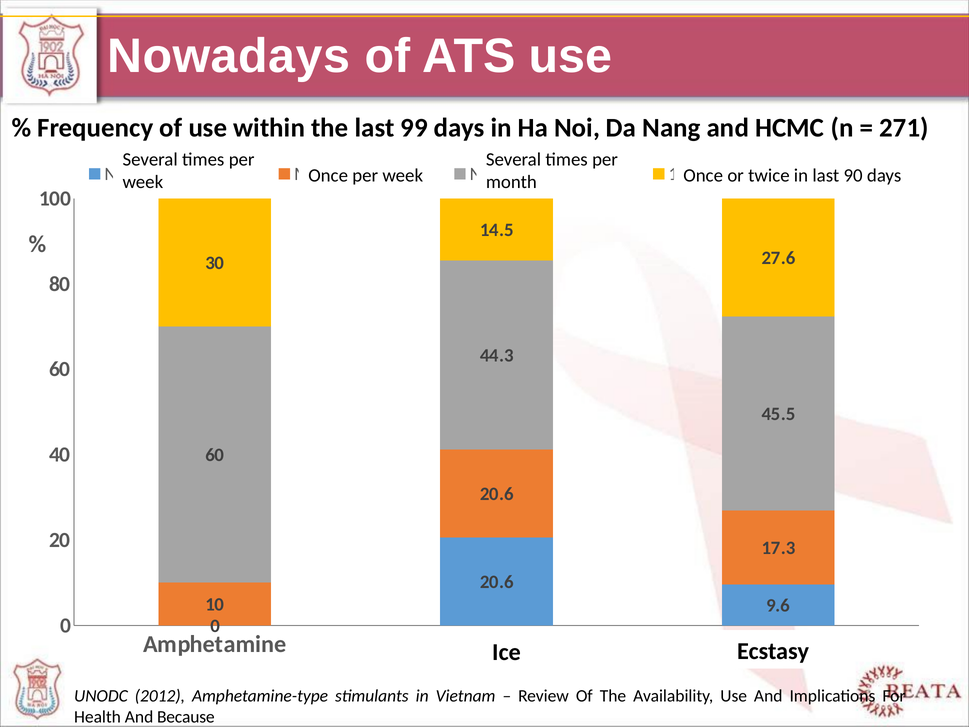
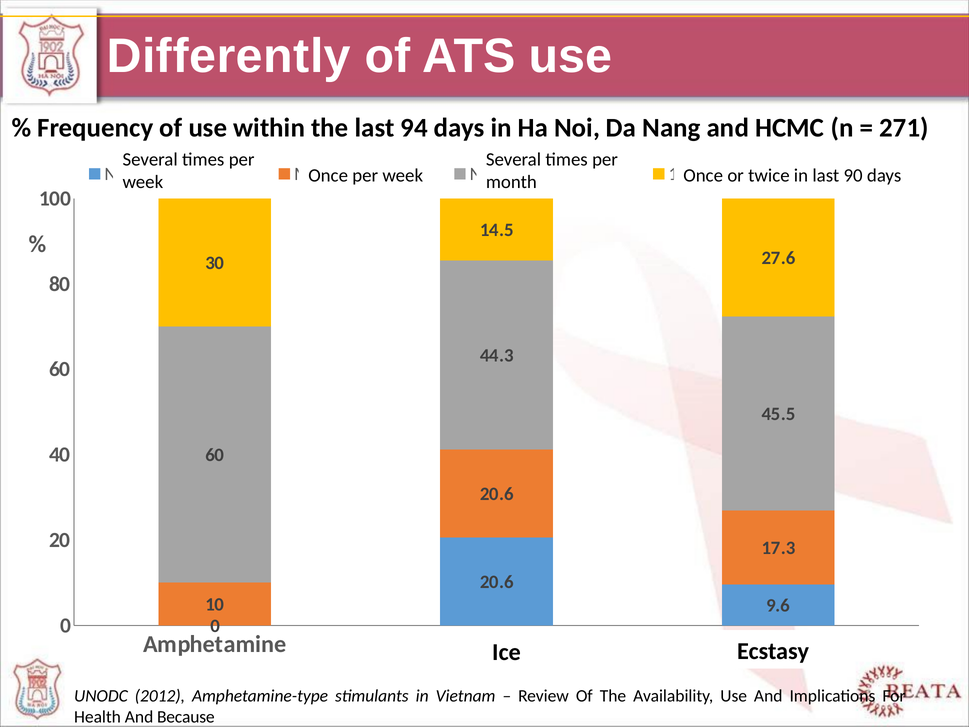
Nowadays: Nowadays -> Differently (229, 56)
99: 99 -> 94 (414, 128)
